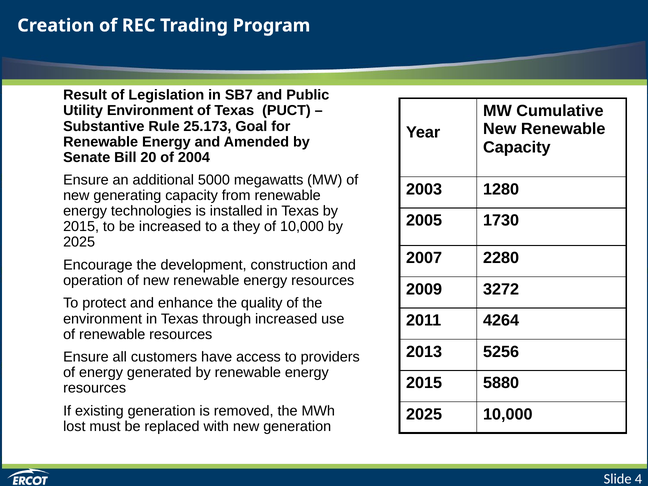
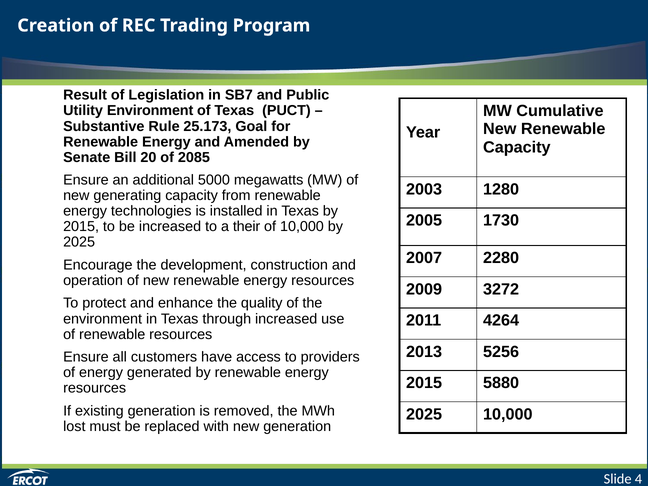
2004: 2004 -> 2085 (194, 157)
they: they -> their (247, 227)
